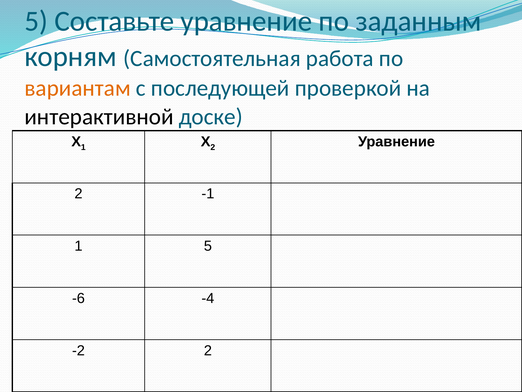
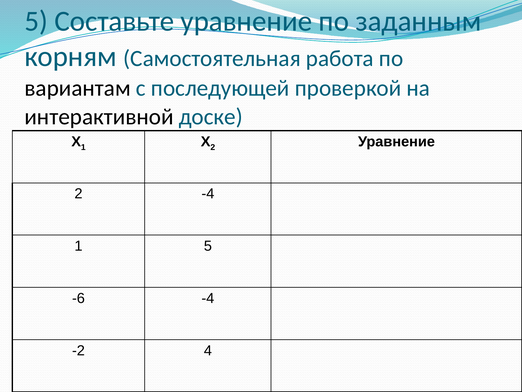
вариантам colour: orange -> black (78, 88)
2 -1: -1 -> -4 (208, 194)
-2 2: 2 -> 4 (208, 350)
